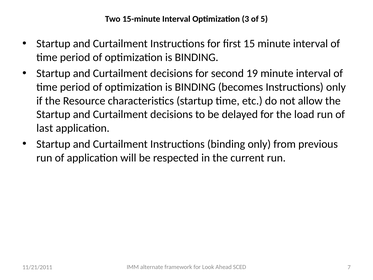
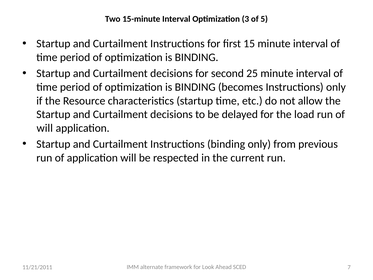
19: 19 -> 25 (252, 73)
last: last -> will (45, 128)
